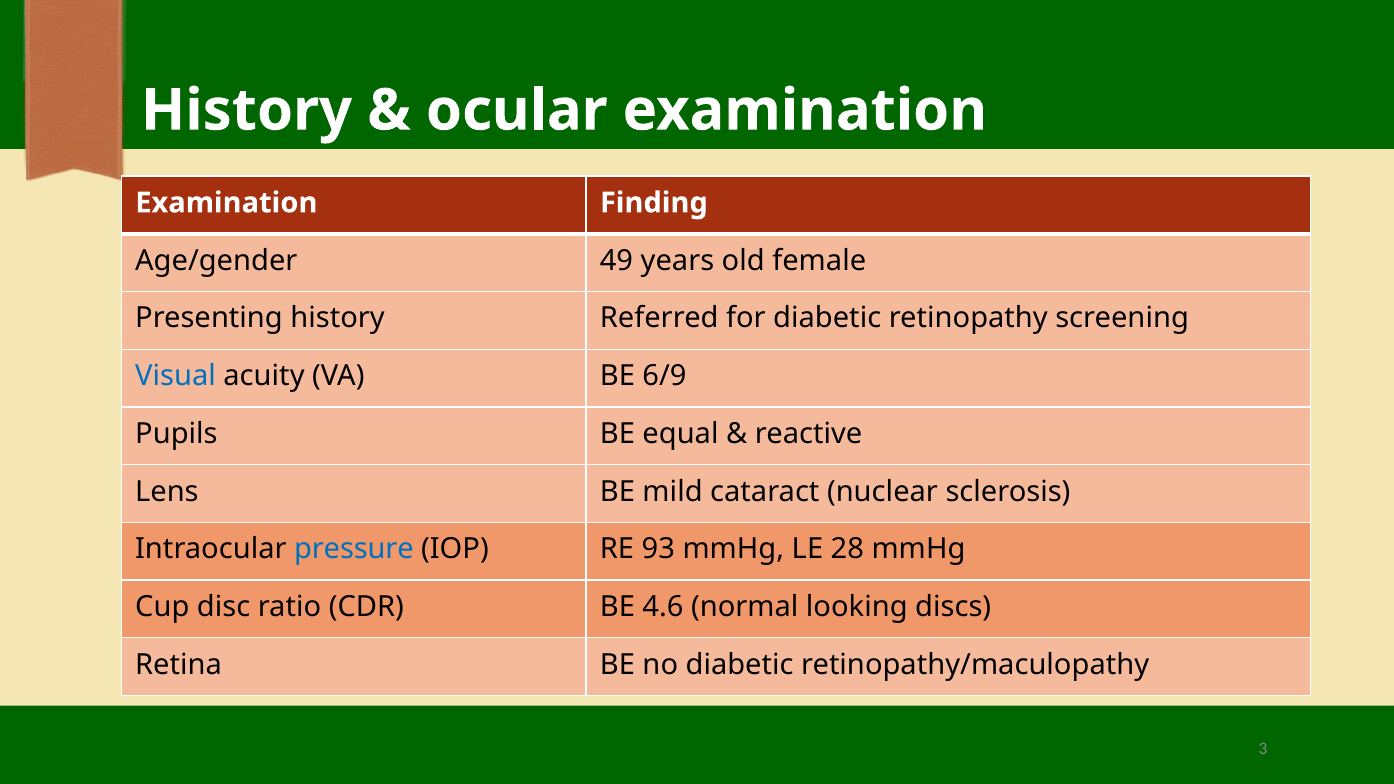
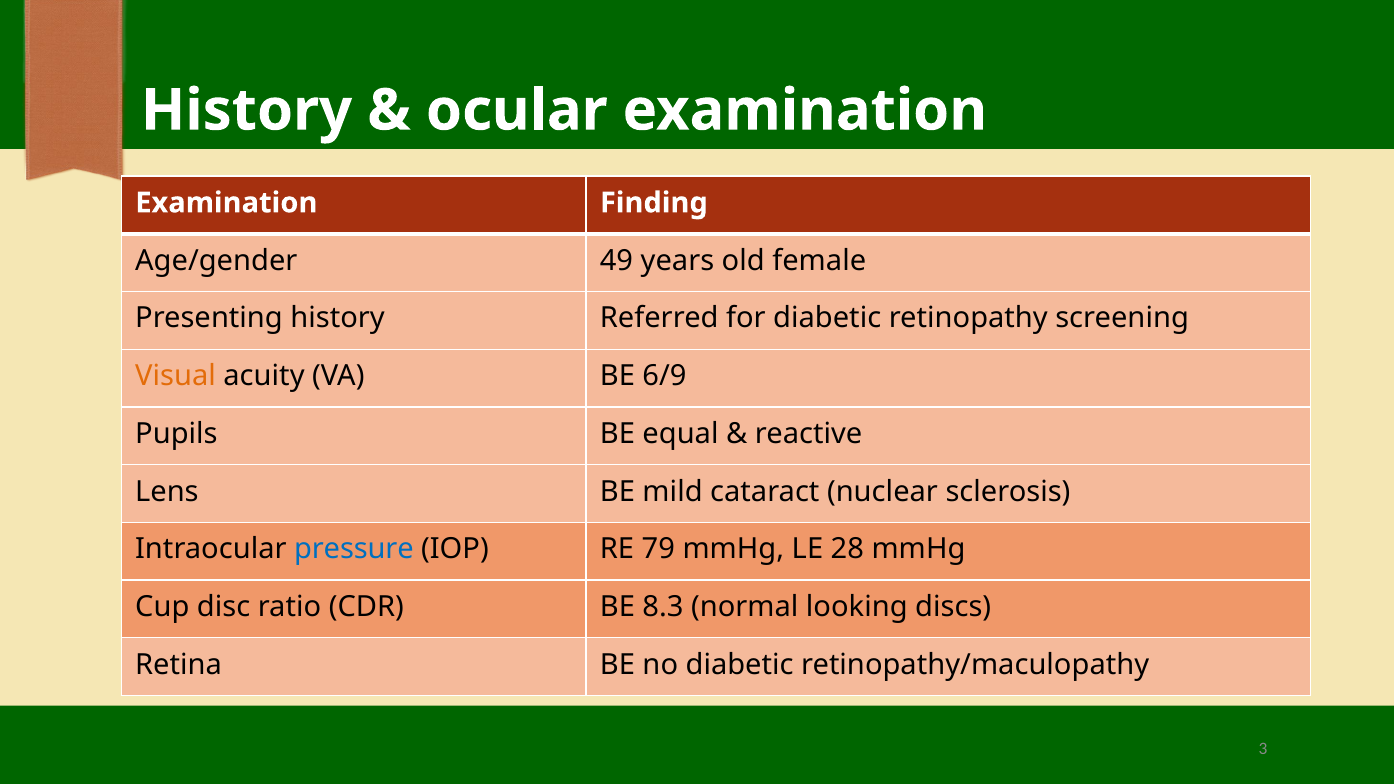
Visual colour: blue -> orange (176, 376)
93: 93 -> 79 (658, 549)
4.6: 4.6 -> 8.3 (663, 607)
